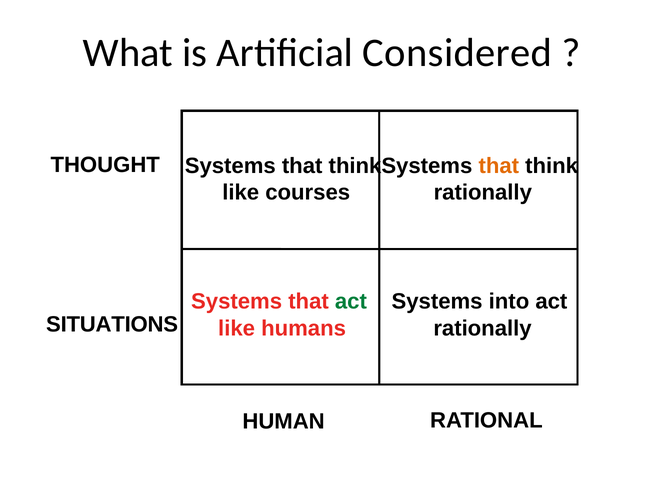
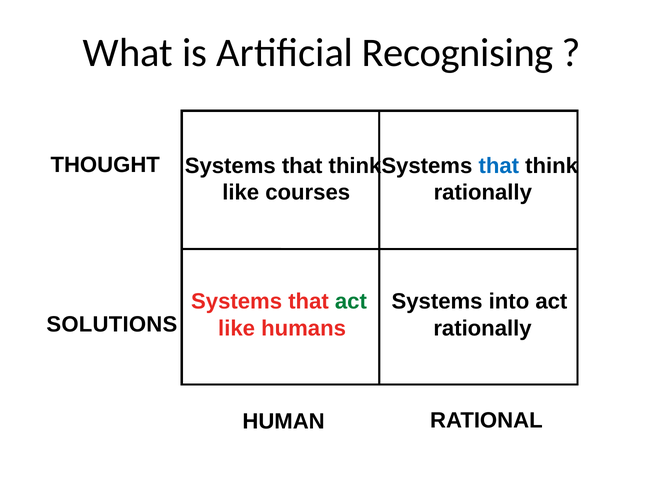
Considered: Considered -> Recognising (458, 53)
that colour: orange -> blue (499, 166)
SITUATIONS: SITUATIONS -> SOLUTIONS (112, 324)
